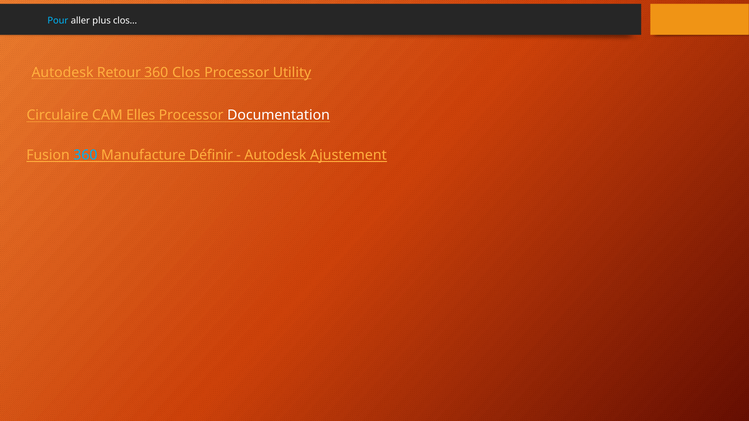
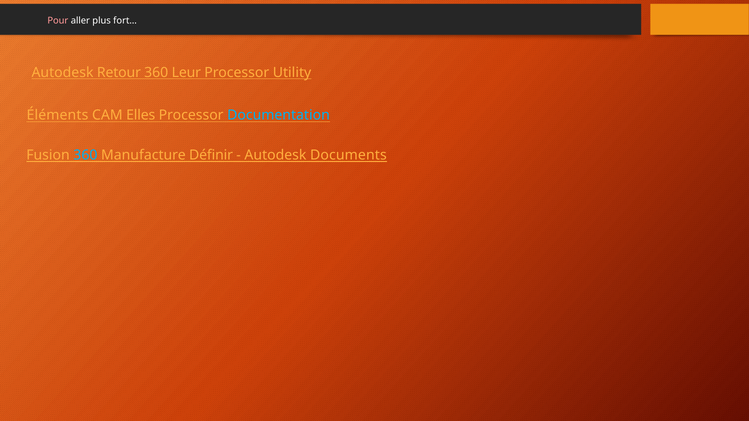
Pour colour: light blue -> pink (58, 20)
clos…: clos… -> fort… (125, 20)
Clos: Clos -> Leur (186, 73)
Circulaire: Circulaire -> Éléments (57, 115)
Documentation colour: white -> light blue (278, 115)
Ajustement: Ajustement -> Documents (348, 155)
